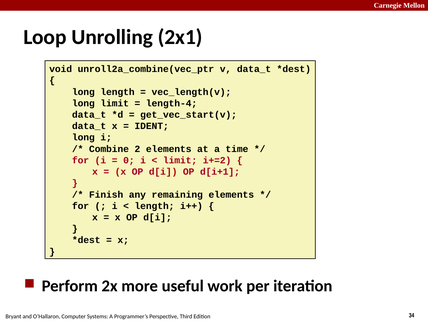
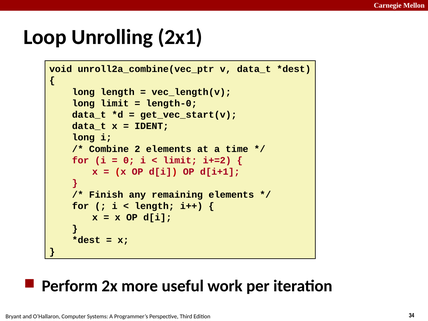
length-4: length-4 -> length-0 (172, 103)
